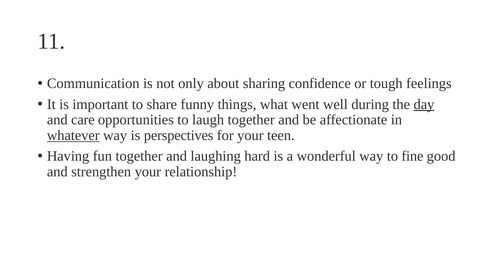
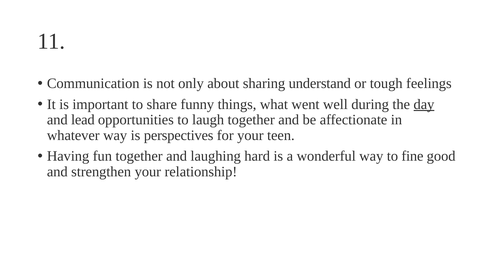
confidence: confidence -> understand (320, 84)
care: care -> lead (83, 120)
whatever underline: present -> none (73, 135)
